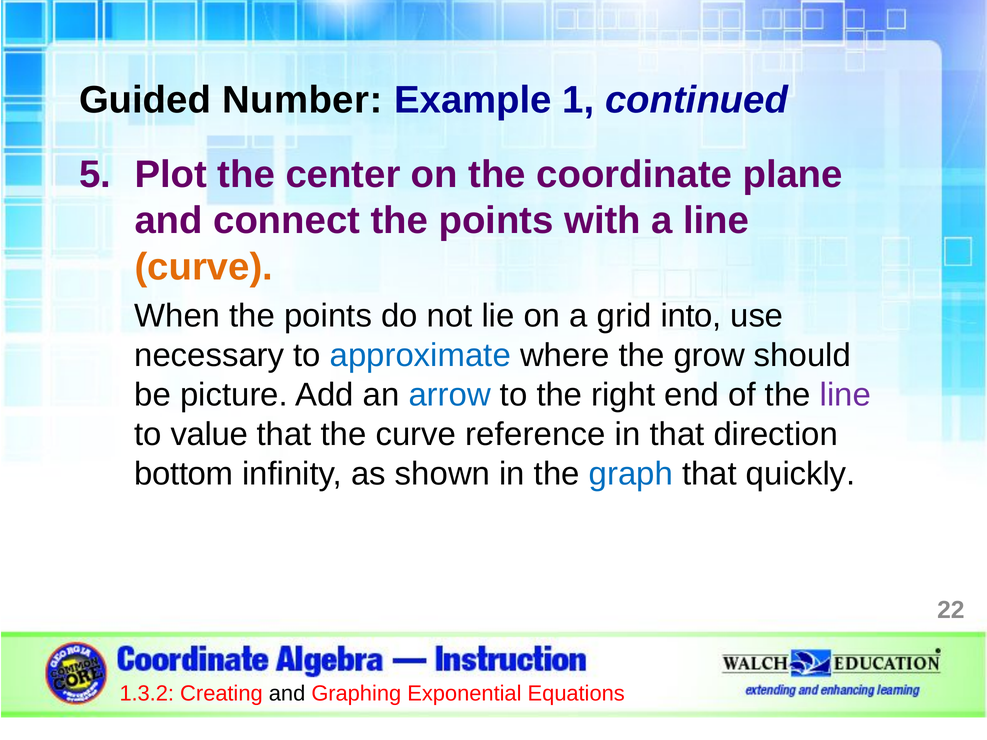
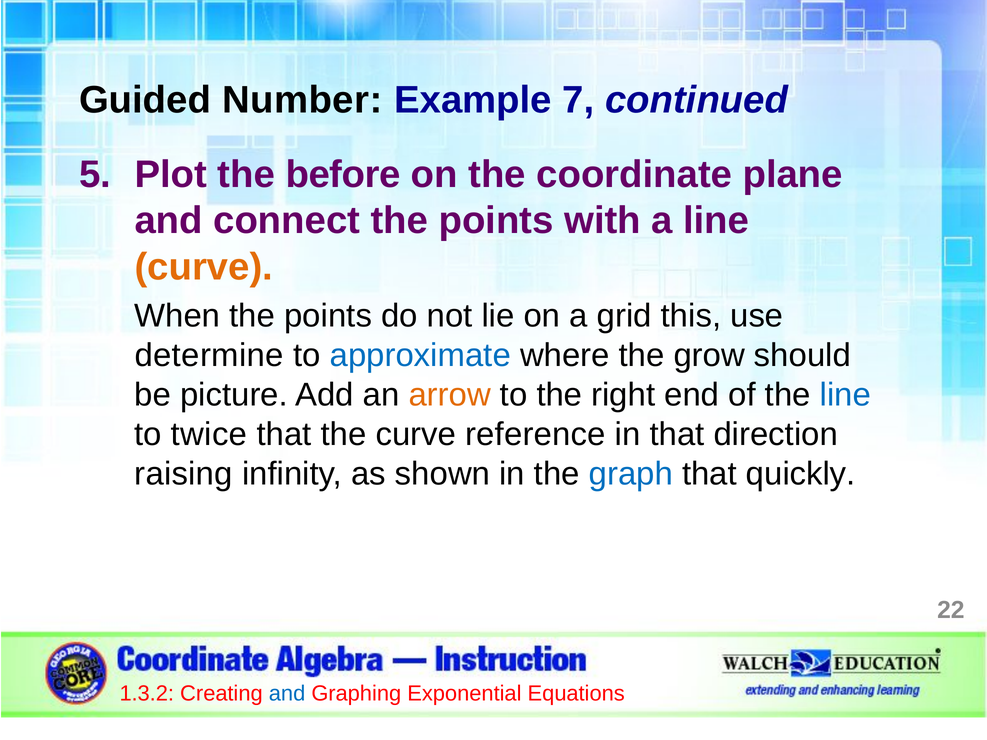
1: 1 -> 7 (578, 100)
center: center -> before (343, 175)
into: into -> this (691, 316)
necessary: necessary -> determine (209, 355)
arrow colour: blue -> orange (450, 395)
line colour: purple -> blue (845, 395)
value: value -> twice (209, 434)
bottom: bottom -> raising (184, 474)
and colour: black -> blue (287, 694)
